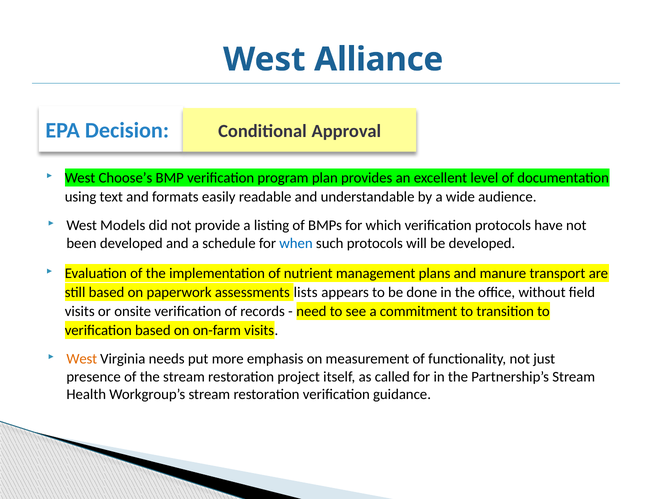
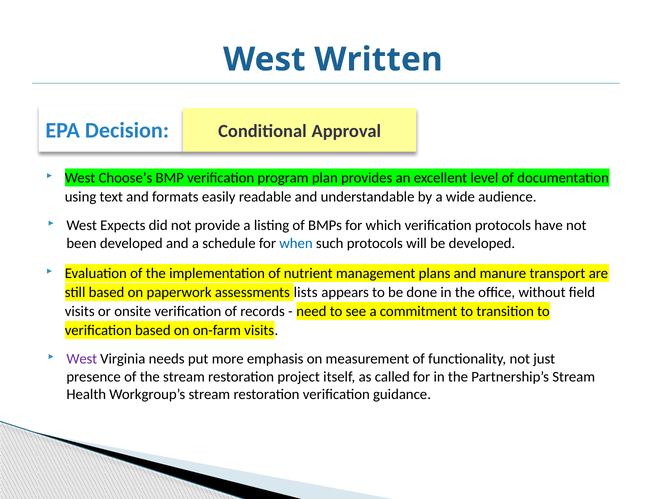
Alliance: Alliance -> Written (378, 59)
Models: Models -> Expects (123, 226)
West colour: orange -> purple (82, 359)
